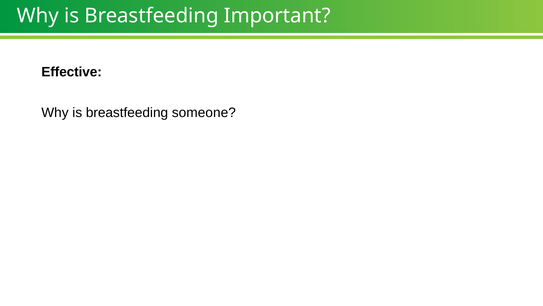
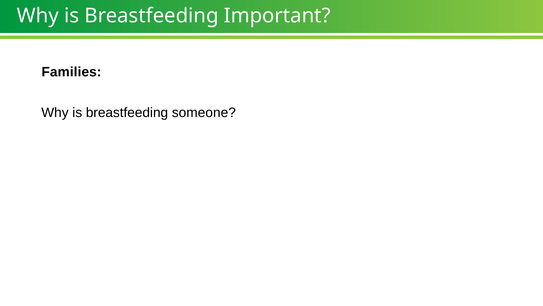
Effective: Effective -> Families (71, 72)
